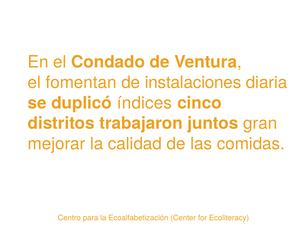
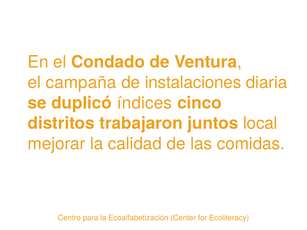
fomentan: fomentan -> campaña (81, 83)
gran: gran -> local (260, 123)
